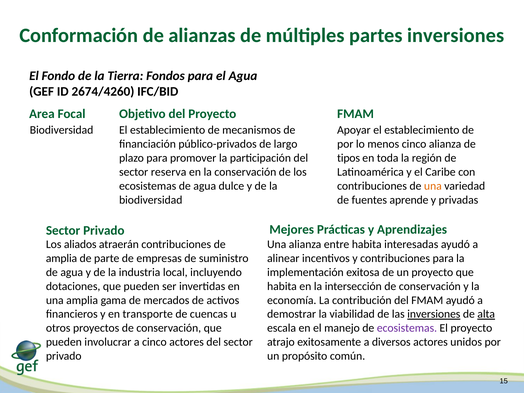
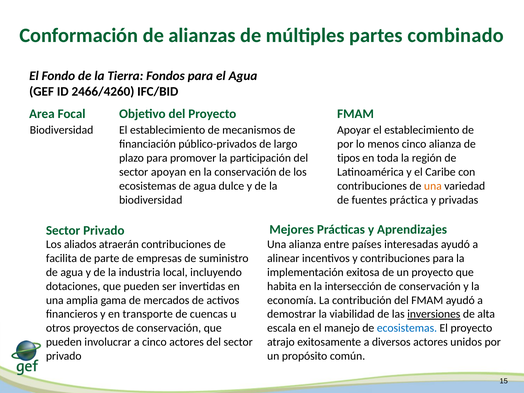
partes inversiones: inversiones -> combinado (456, 35)
2674/4260: 2674/4260 -> 2466/4260 (103, 91)
reserva: reserva -> apoyan (169, 172)
aprende: aprende -> práctica (409, 200)
entre habita: habita -> países (367, 244)
amplia: amplia -> facilita (61, 258)
alta underline: present -> none (486, 314)
ecosistemas colour: purple -> blue (407, 328)
